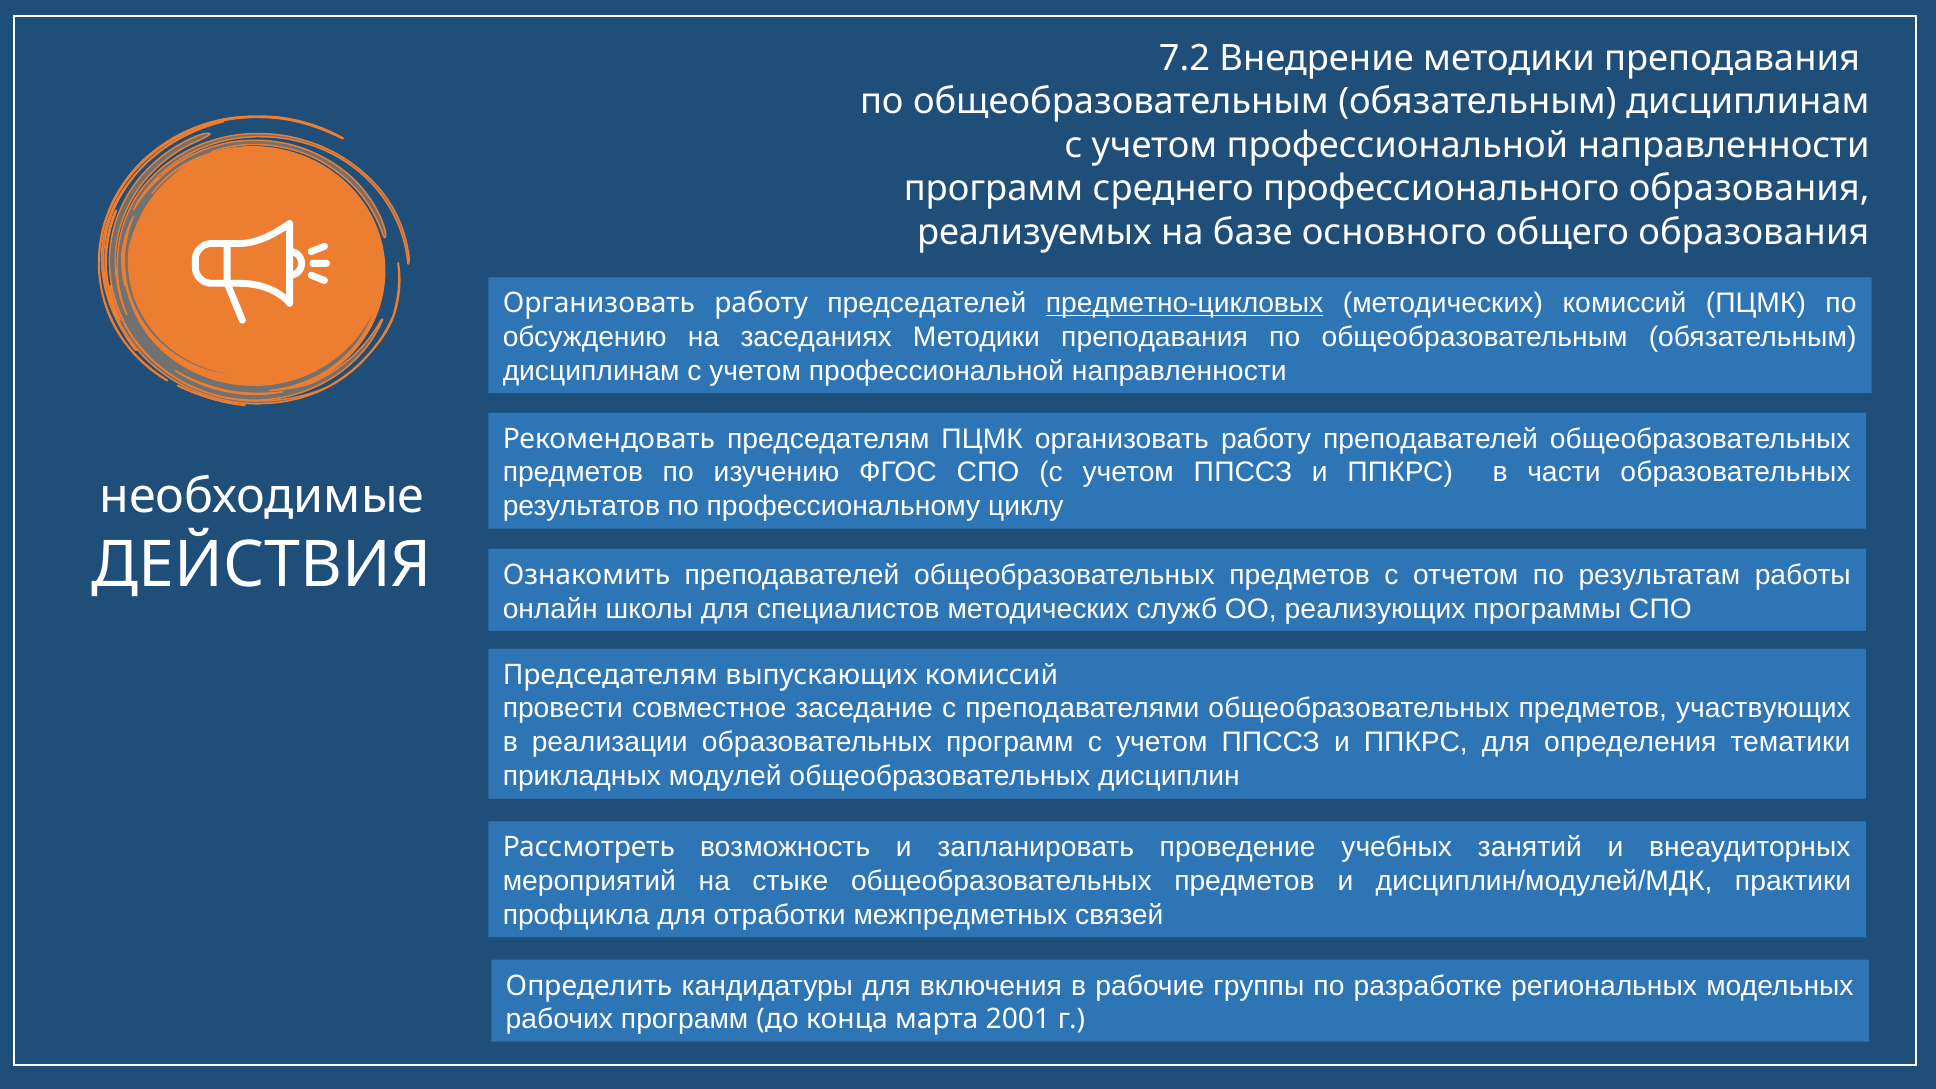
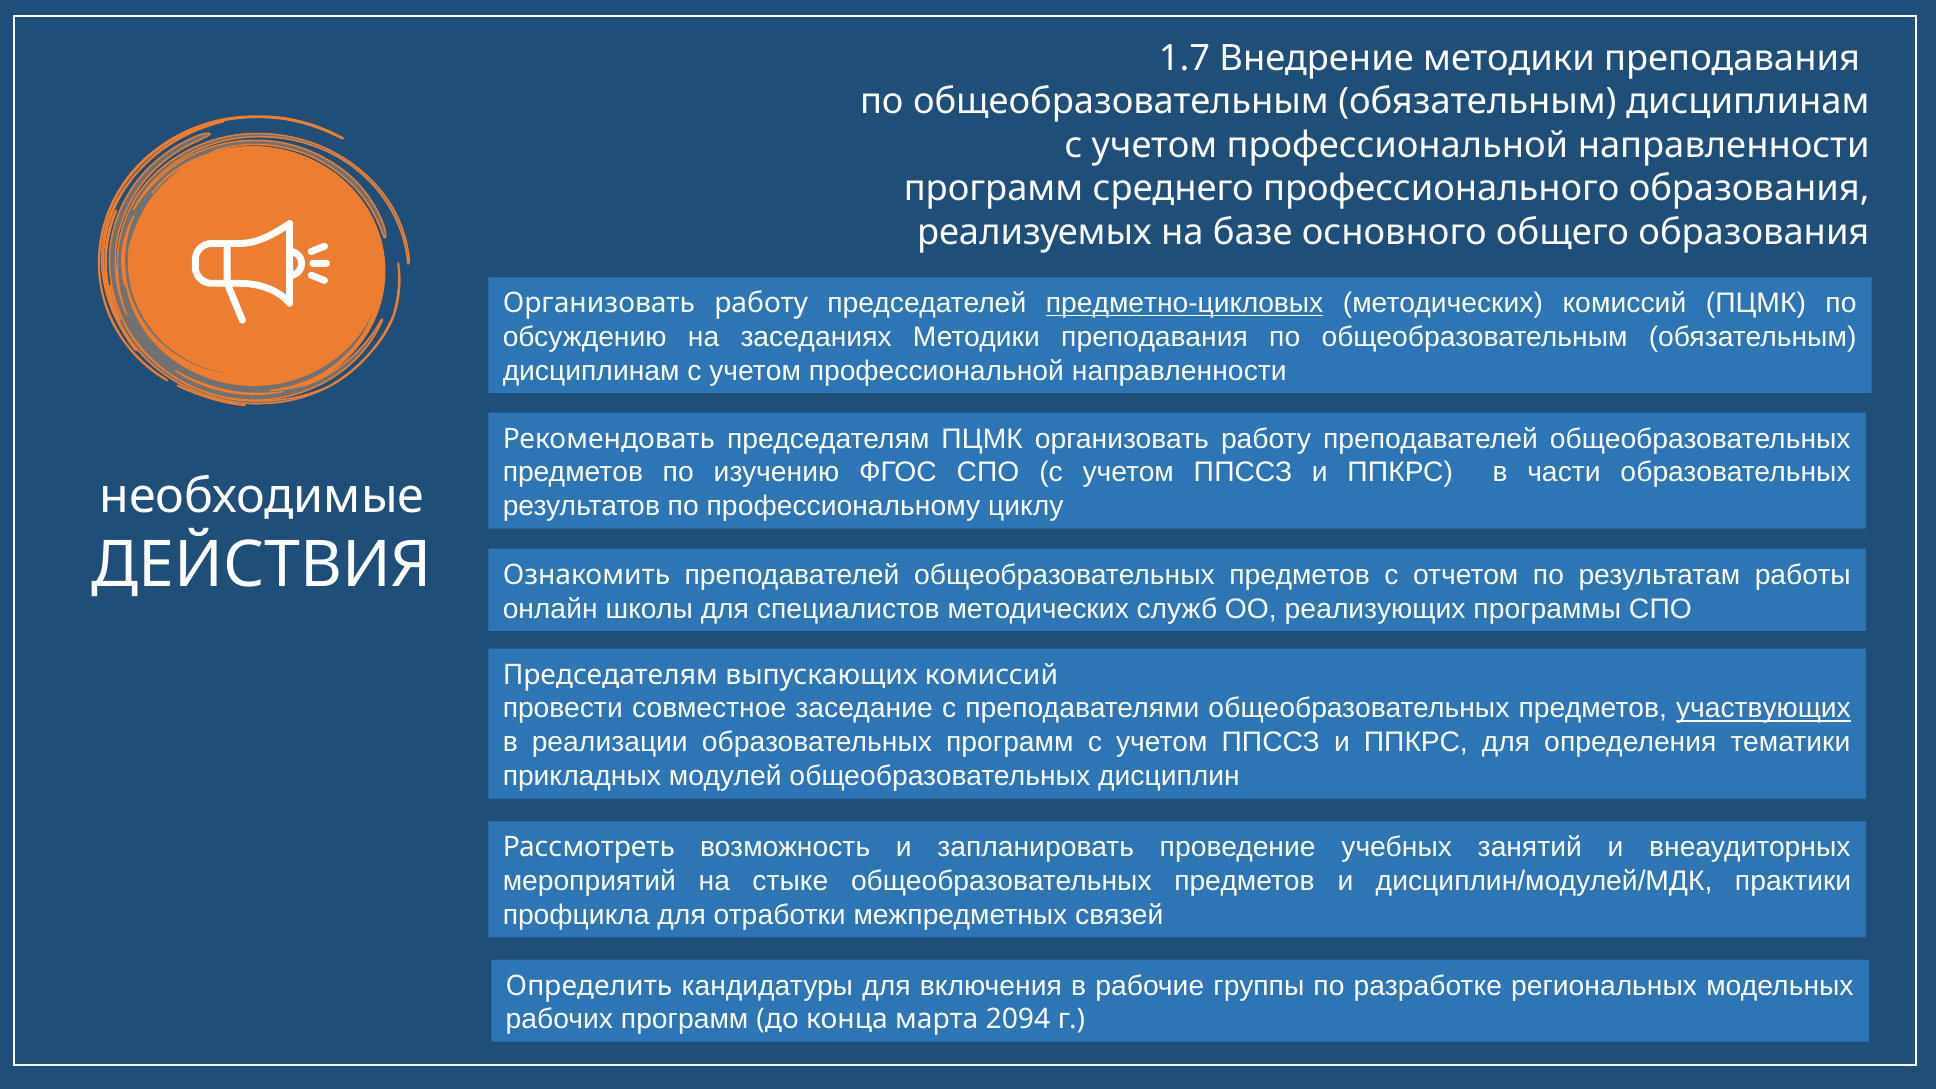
7.2: 7.2 -> 1.7 (1185, 58)
участвующих underline: none -> present (1763, 709)
2001: 2001 -> 2094 (1018, 1020)
